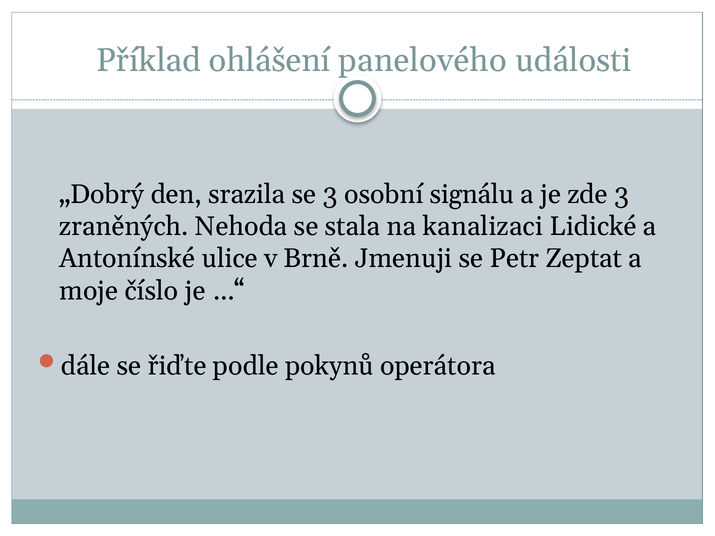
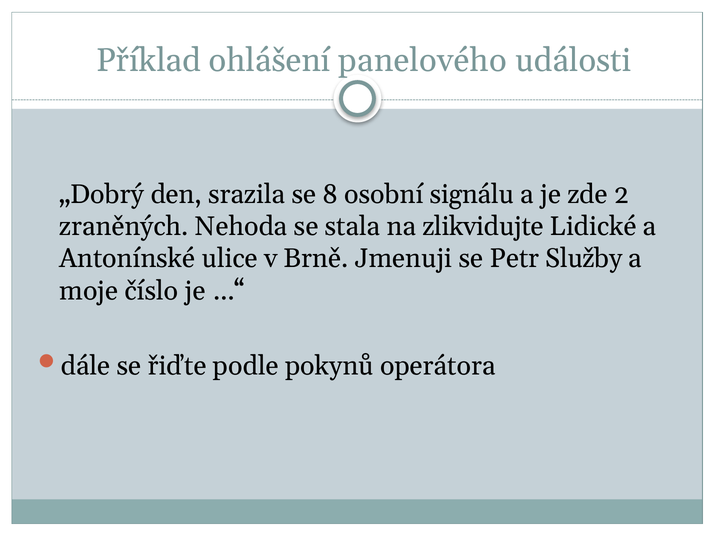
se 3: 3 -> 8 (330, 194)
zde 3: 3 -> 2 (622, 194)
kanalizaci: kanalizaci -> zlikvidujte (483, 226)
Zeptat: Zeptat -> Služby (584, 259)
